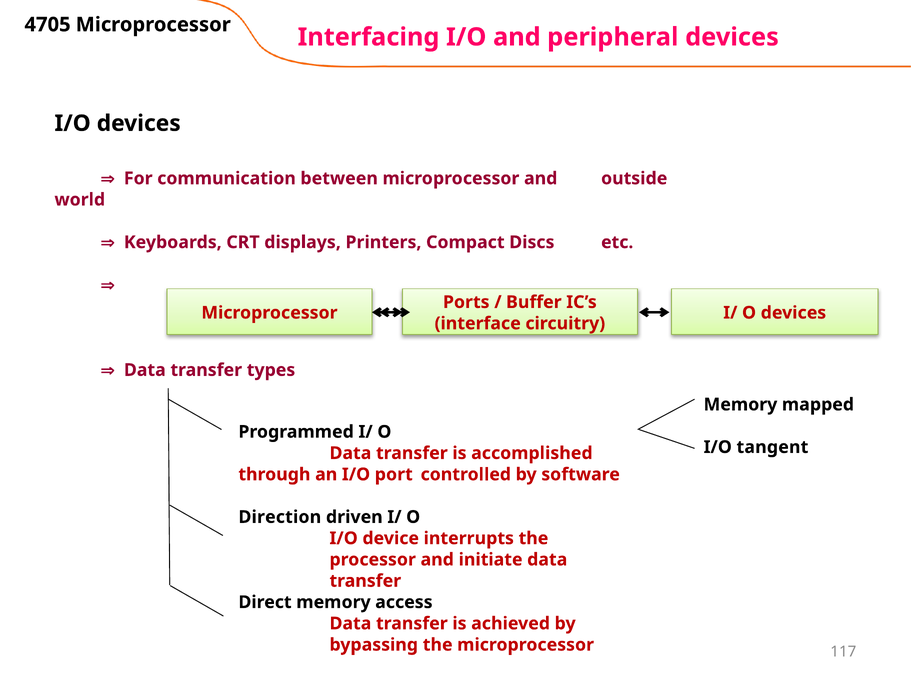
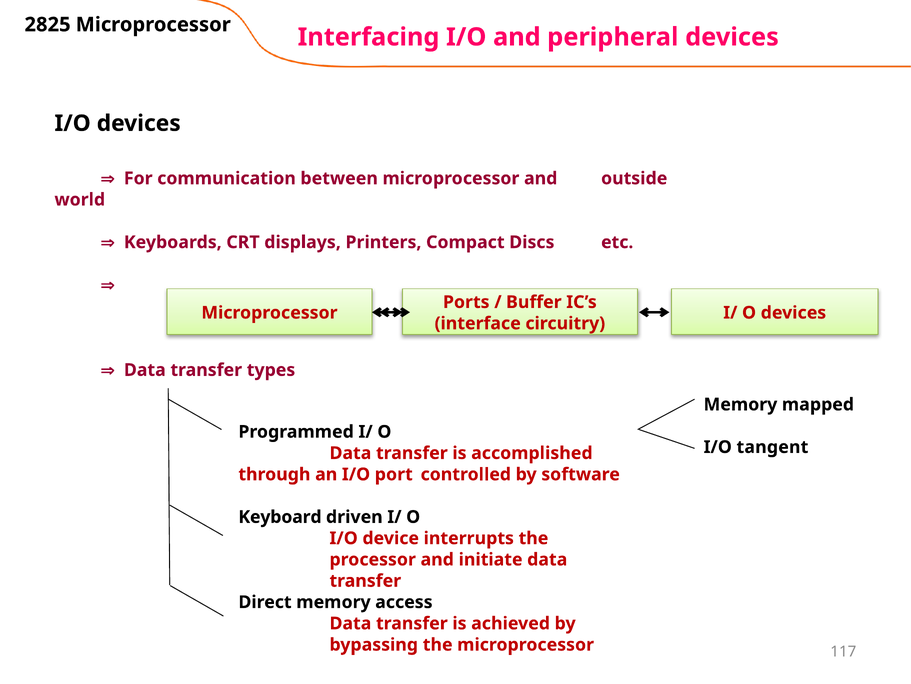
4705: 4705 -> 2825 (48, 25)
Direction: Direction -> Keyboard (280, 516)
